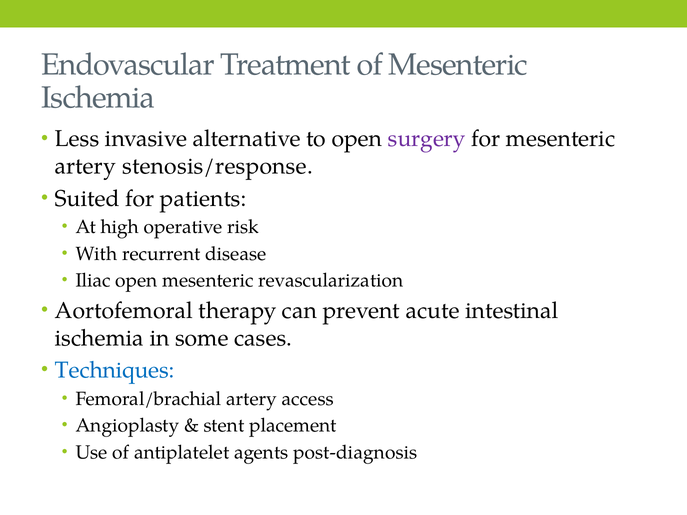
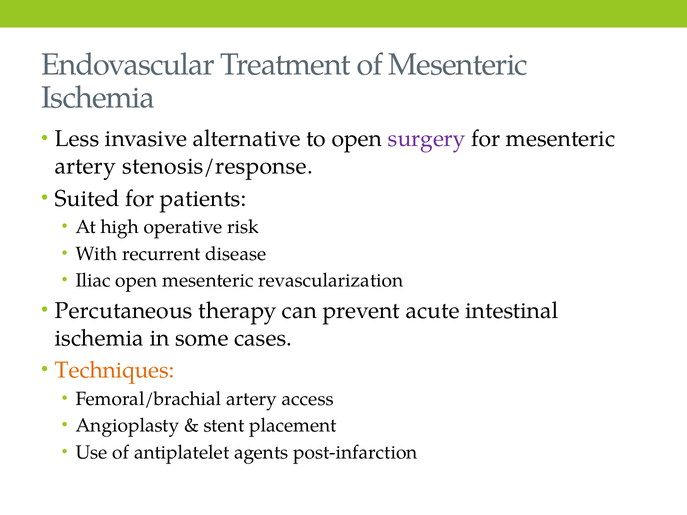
Aortofemoral: Aortofemoral -> Percutaneous (124, 311)
Techniques colour: blue -> orange (115, 370)
post-diagnosis: post-diagnosis -> post-infarction (355, 453)
